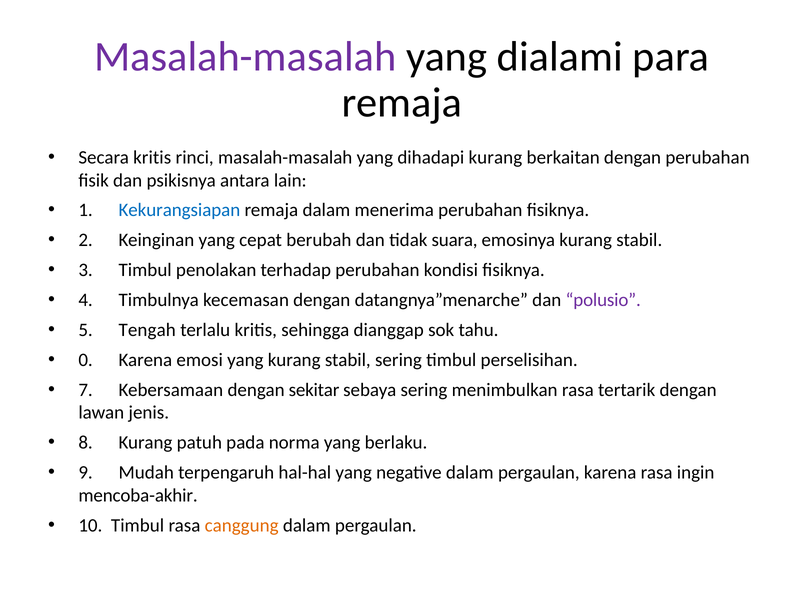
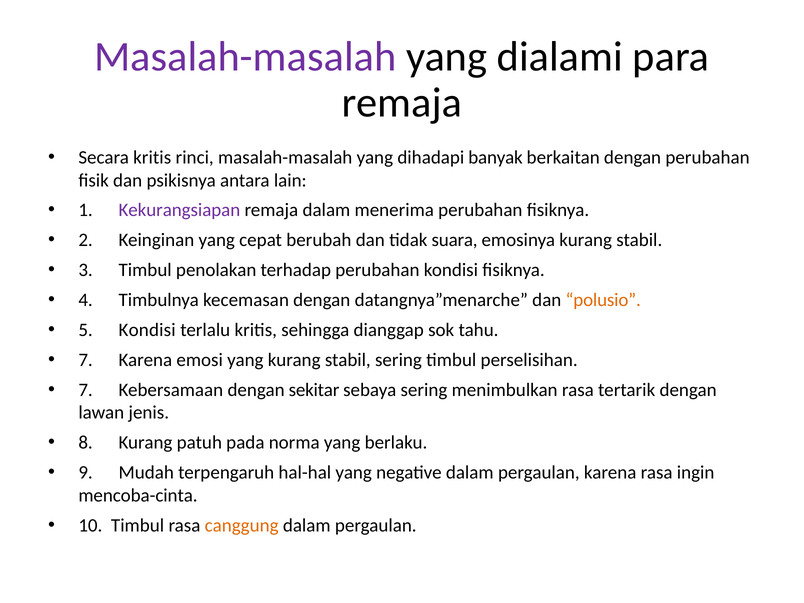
dihadapi kurang: kurang -> banyak (496, 157)
Kekurangsiapan colour: blue -> purple (179, 210)
polusio colour: purple -> orange (603, 300)
5 Tengah: Tengah -> Kondisi (147, 330)
0: 0 -> 7 (86, 360)
mencoba-akhir: mencoba-akhir -> mencoba-cinta (138, 495)
